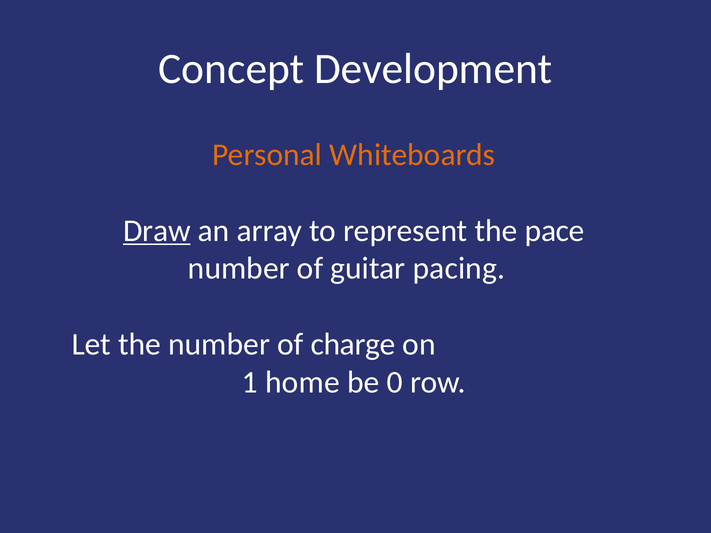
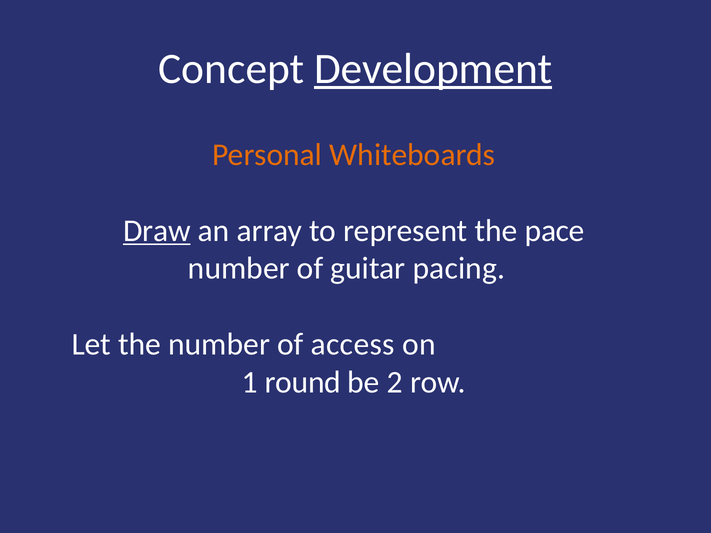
Development underline: none -> present (433, 69)
charge: charge -> access (353, 345)
home: home -> round (303, 382)
0: 0 -> 2 (395, 382)
